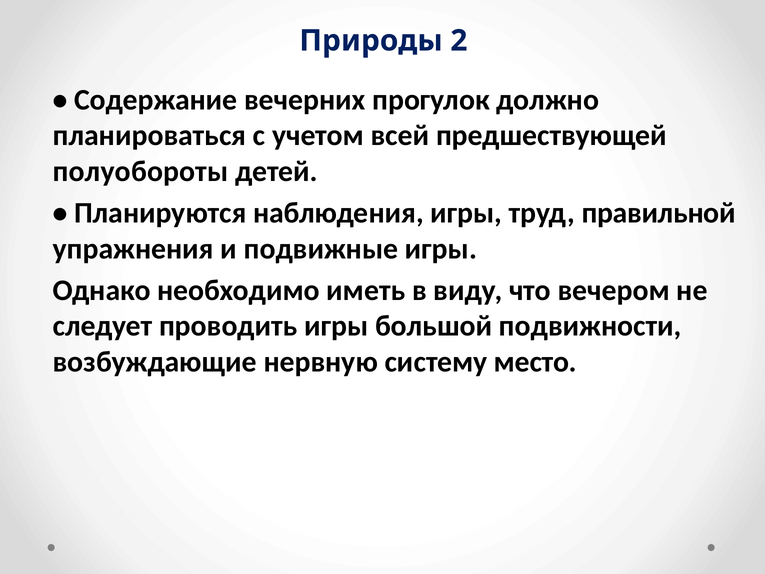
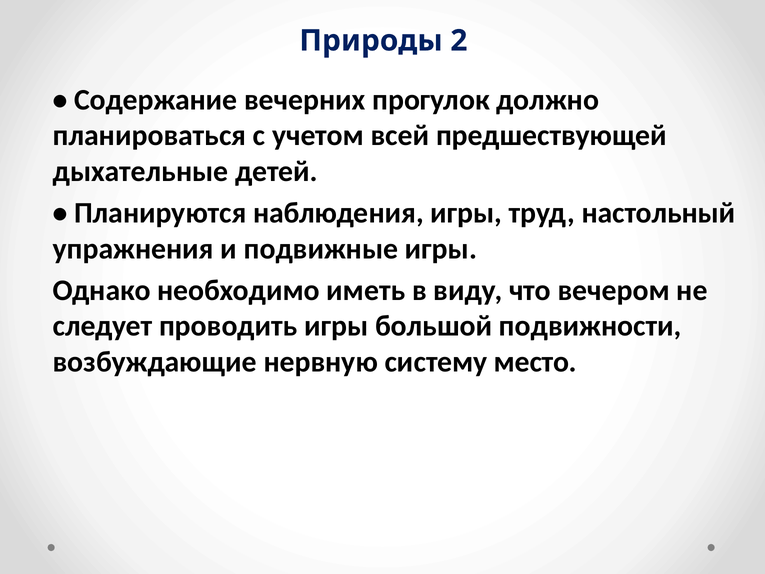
полуобороты: полуобороты -> дыхательные (141, 171)
правильной: правильной -> настольный (659, 213)
